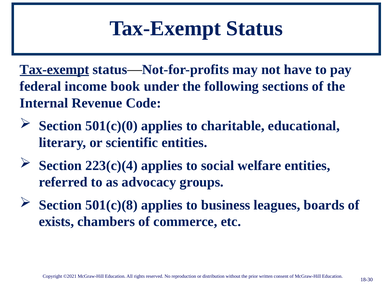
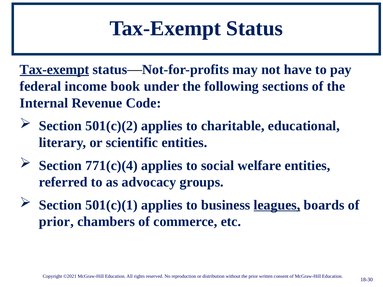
501(c)(0: 501(c)(0 -> 501(c)(2 (112, 126)
223(c)(4: 223(c)(4 -> 771(c)(4 (112, 166)
501(c)(8: 501(c)(8 -> 501(c)(1 (112, 205)
leagues underline: none -> present (277, 205)
exists: exists -> prior (56, 222)
